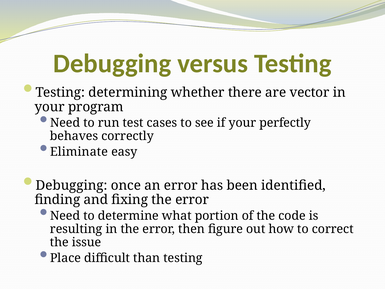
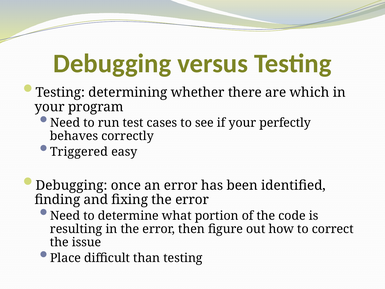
vector: vector -> which (309, 92)
Eliminate: Eliminate -> Triggered (79, 152)
